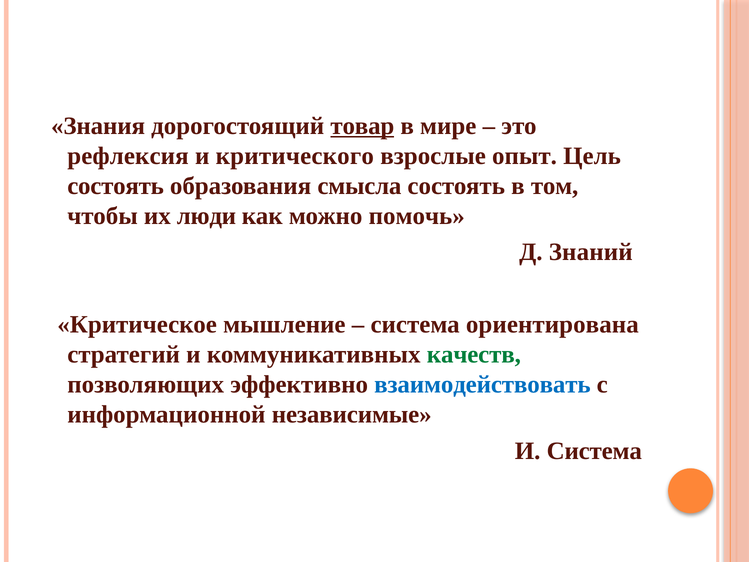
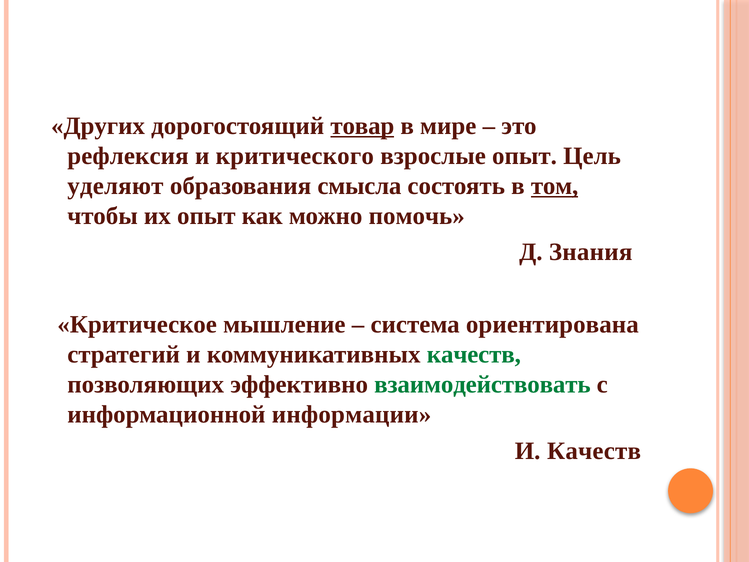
Знания: Знания -> Других (98, 126)
состоять: состоять -> уделяют (115, 186)
том underline: none -> present (555, 186)
их люди: люди -> опыт (206, 216)
Знаний: Знаний -> Знания (591, 252)
взаимодействовать colour: blue -> green (482, 384)
независимые: независимые -> информации (352, 414)
И Система: Система -> Качеств (594, 451)
